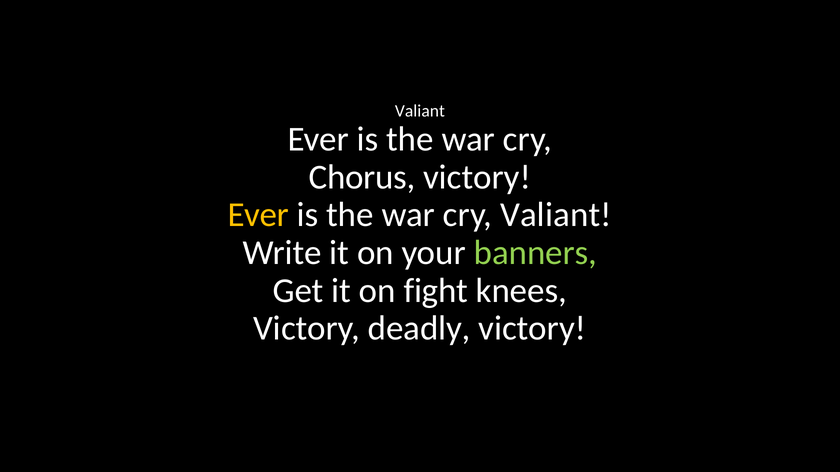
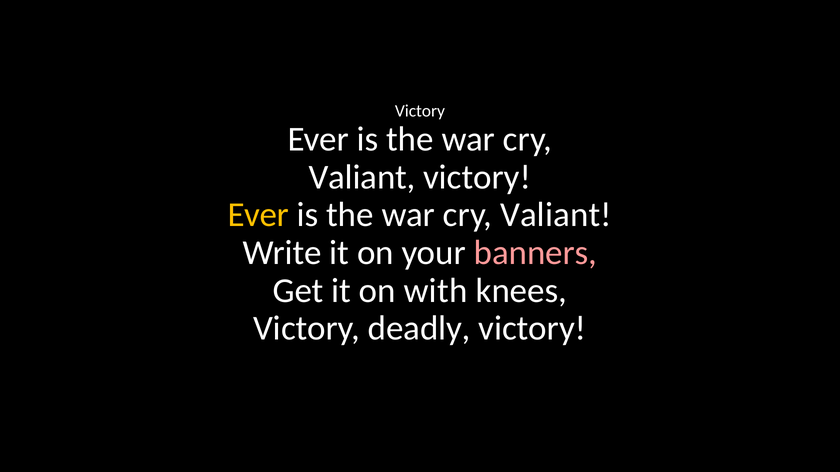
Valiant: Valiant -> Victory (420, 111)
Chorus: Chorus -> Valiant (362, 177)
banners colour: light green -> pink (535, 253)
fight: fight -> with (436, 291)
